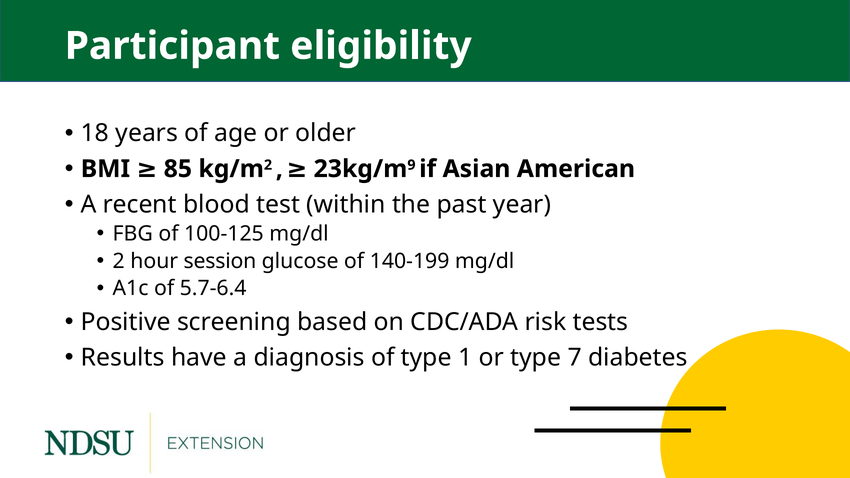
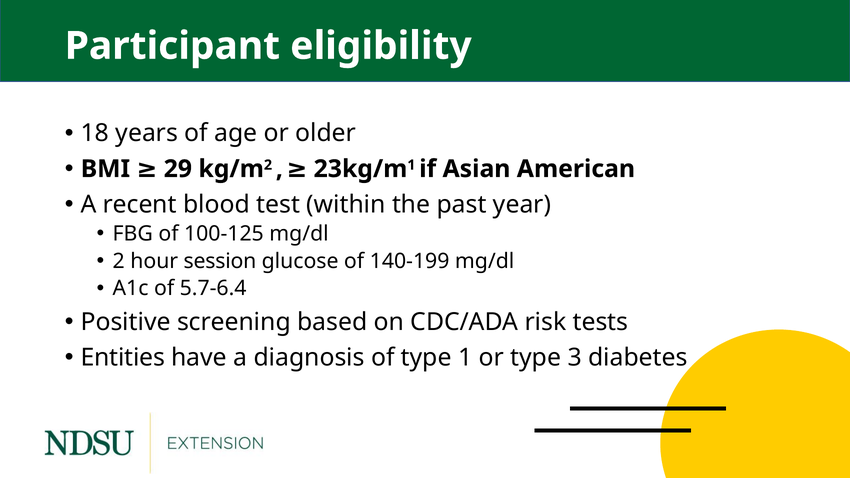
85: 85 -> 29 (178, 169)
9: 9 -> 1 (411, 165)
Results: Results -> Entities (123, 358)
7: 7 -> 3 (575, 358)
